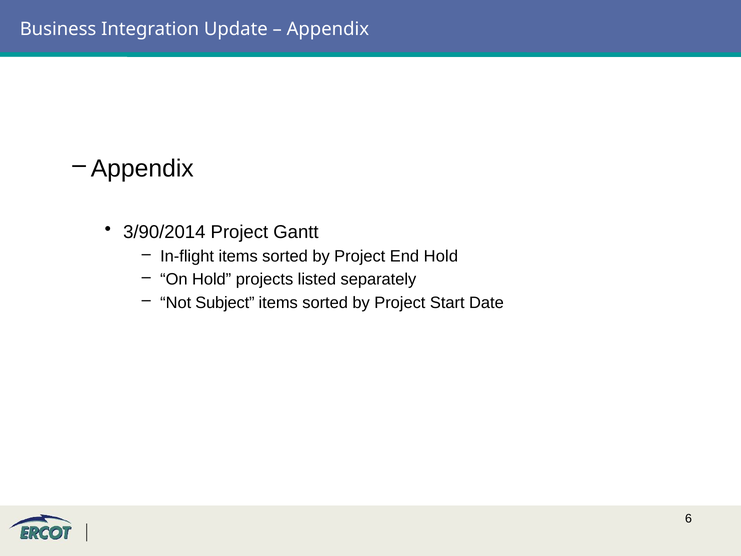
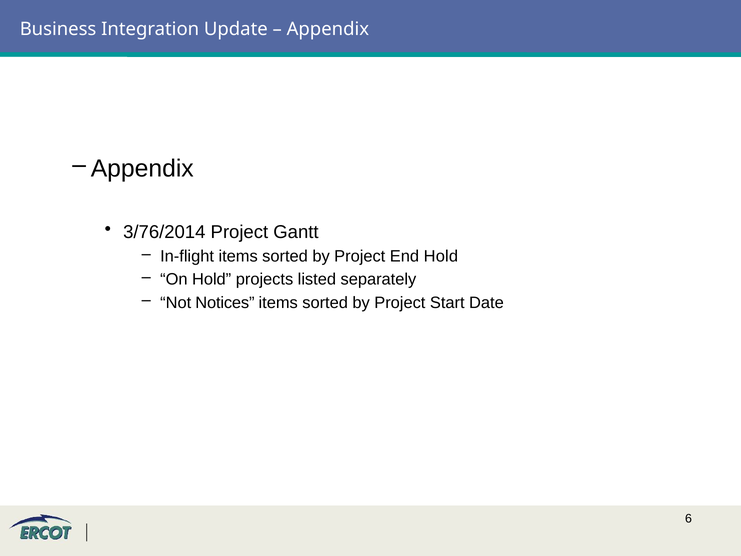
3/90/2014: 3/90/2014 -> 3/76/2014 (164, 232)
Subject: Subject -> Notices (225, 302)
